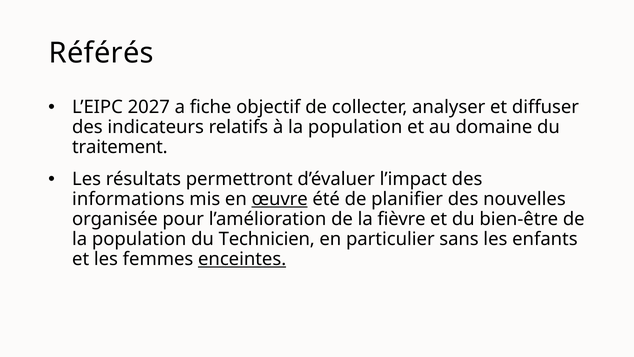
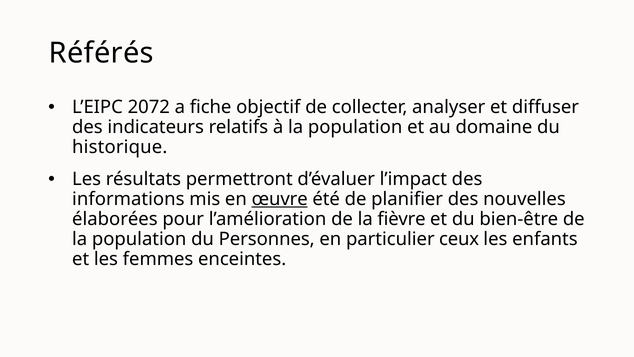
2027: 2027 -> 2072 (149, 107)
traitement: traitement -> historique (120, 147)
organisée: organisée -> élaborées (115, 219)
Technicien: Technicien -> Personnes (267, 239)
sans: sans -> ceux (459, 239)
enceintes underline: present -> none (242, 259)
